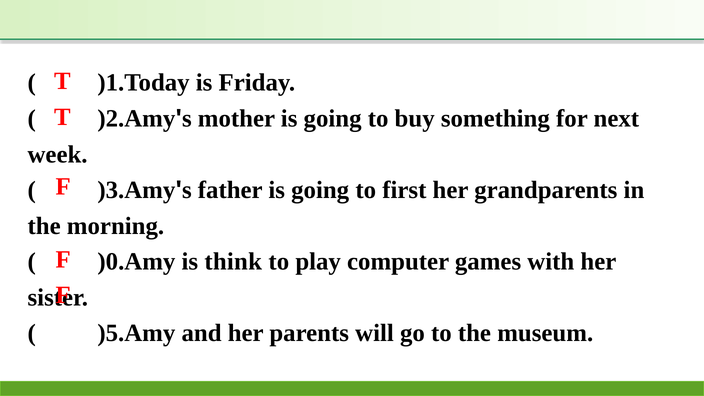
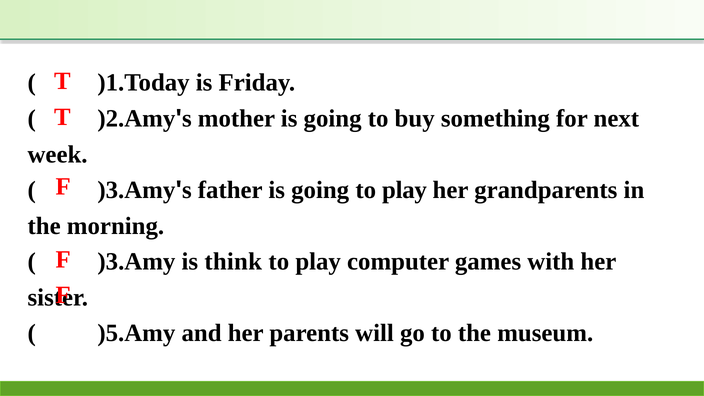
going to first: first -> play (404, 190)
)0.Amy: )0.Amy -> )3.Amy (136, 262)
